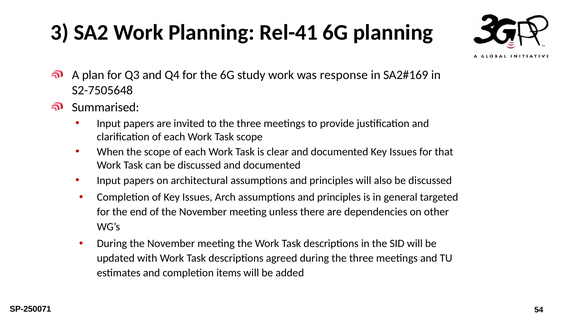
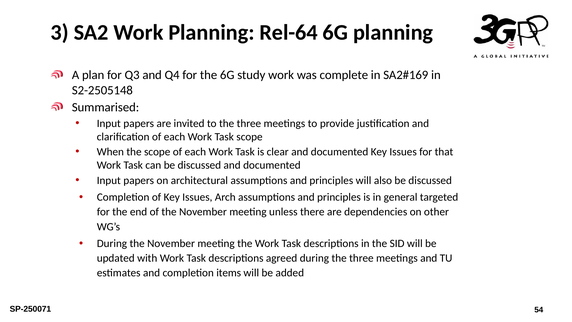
Rel-41: Rel-41 -> Rel-64 (289, 33)
response: response -> complete (344, 75)
S2-7505648: S2-7505648 -> S2-2505148 (102, 90)
